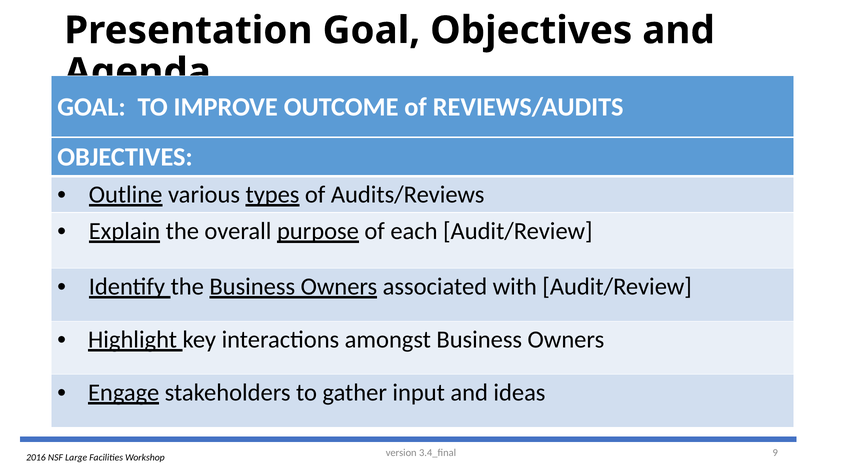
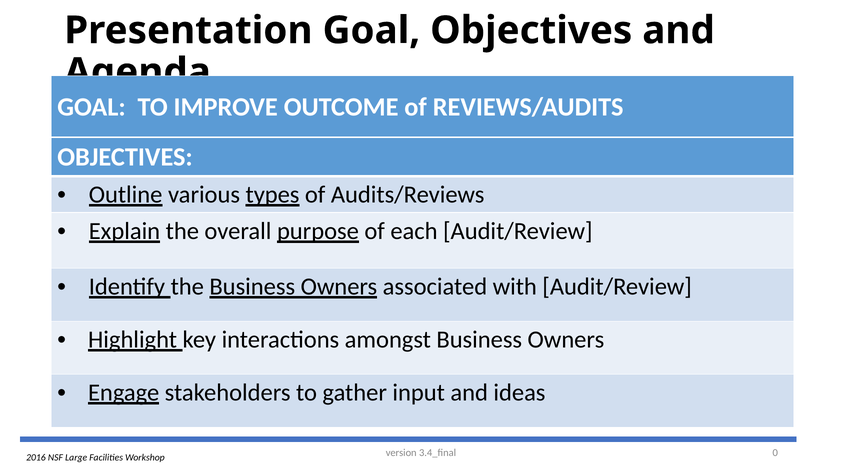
9: 9 -> 0 (775, 452)
